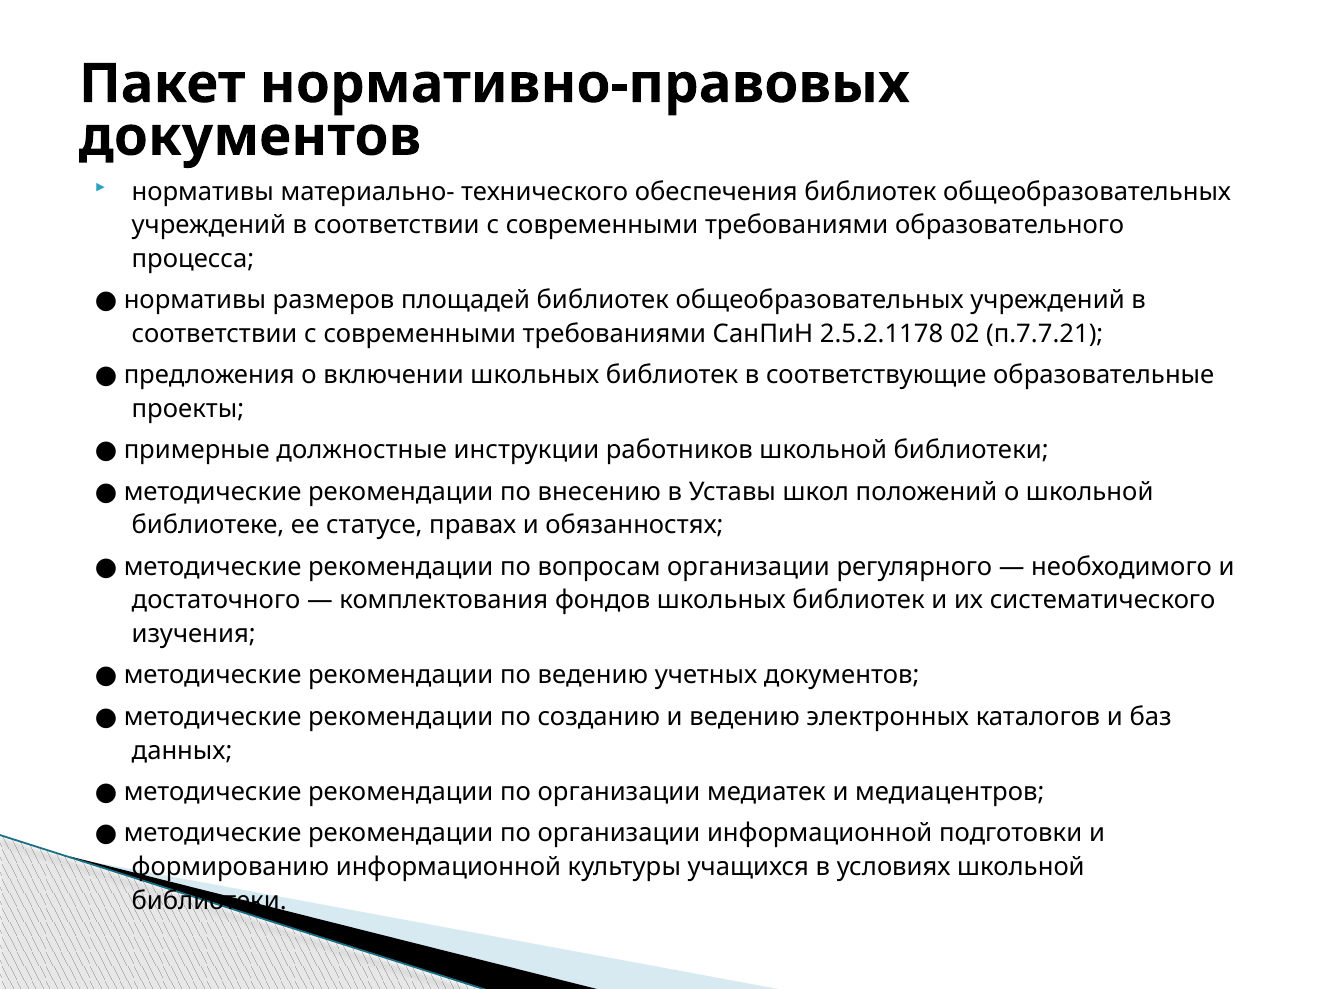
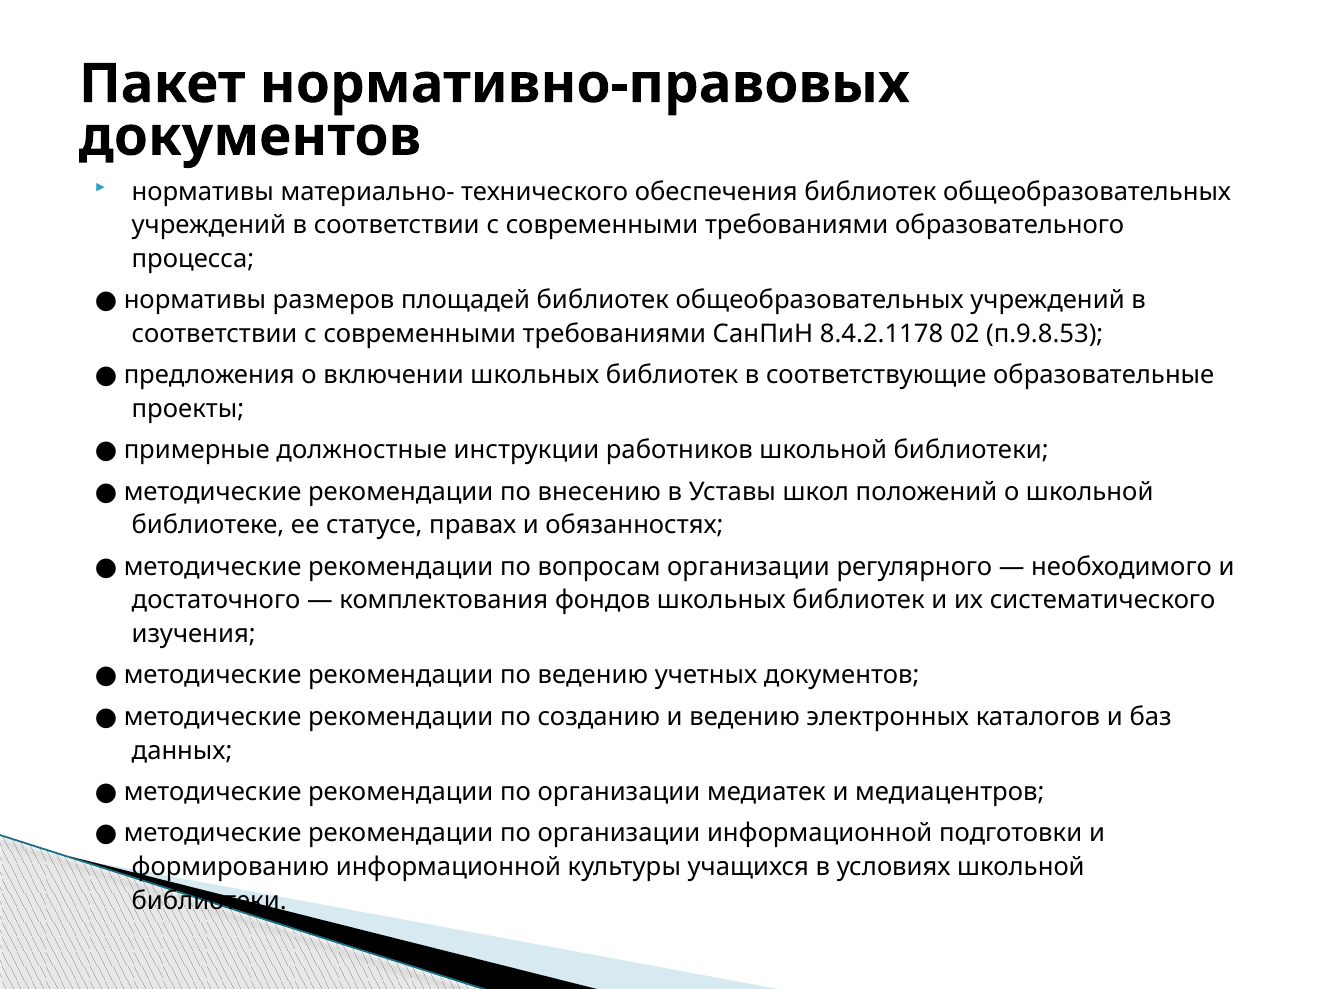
2.5.2.1178: 2.5.2.1178 -> 8.4.2.1178 (882, 334)
п.7.7.21: п.7.7.21 -> п.9.8.53 (1045, 334)
